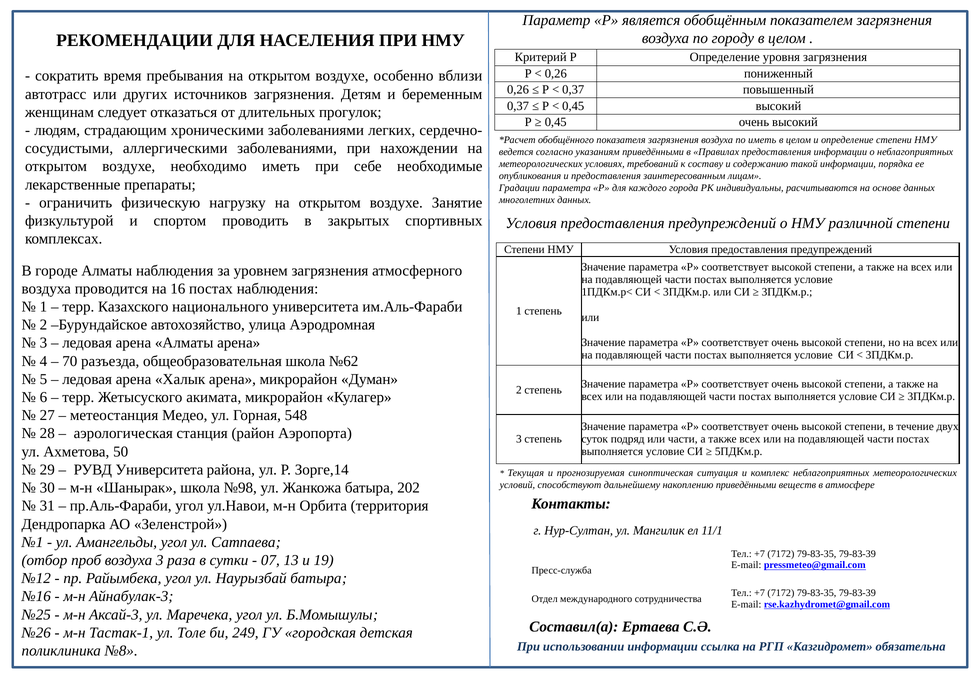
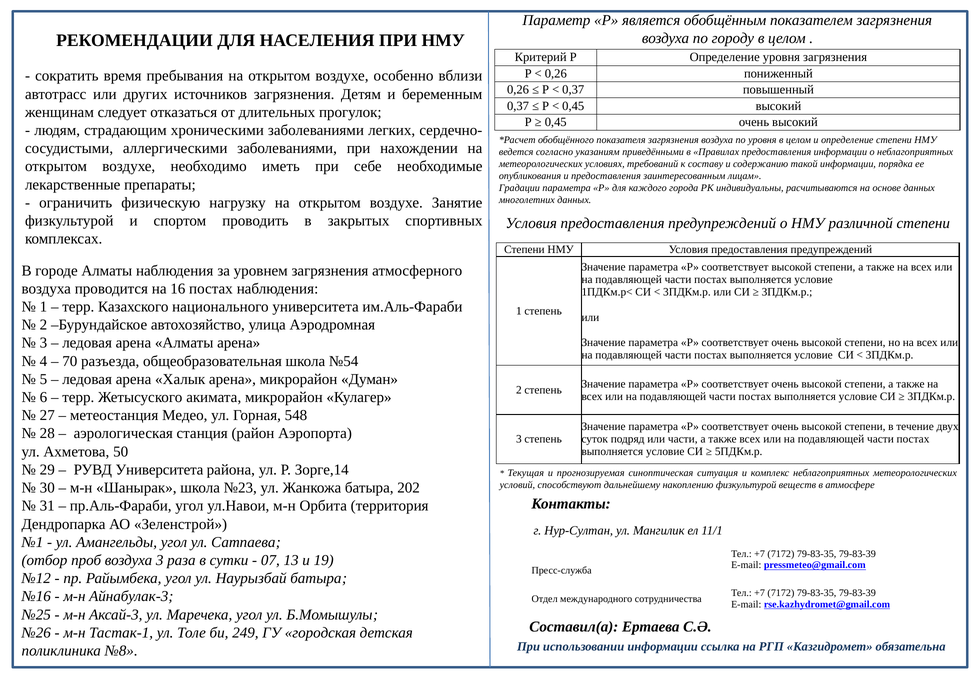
по иметь: иметь -> уровня (762, 140)
№62: №62 -> №54 (344, 361)
накоплению приведёнными: приведёнными -> физкультурой (746, 484)
№98: №98 -> №23 (240, 487)
